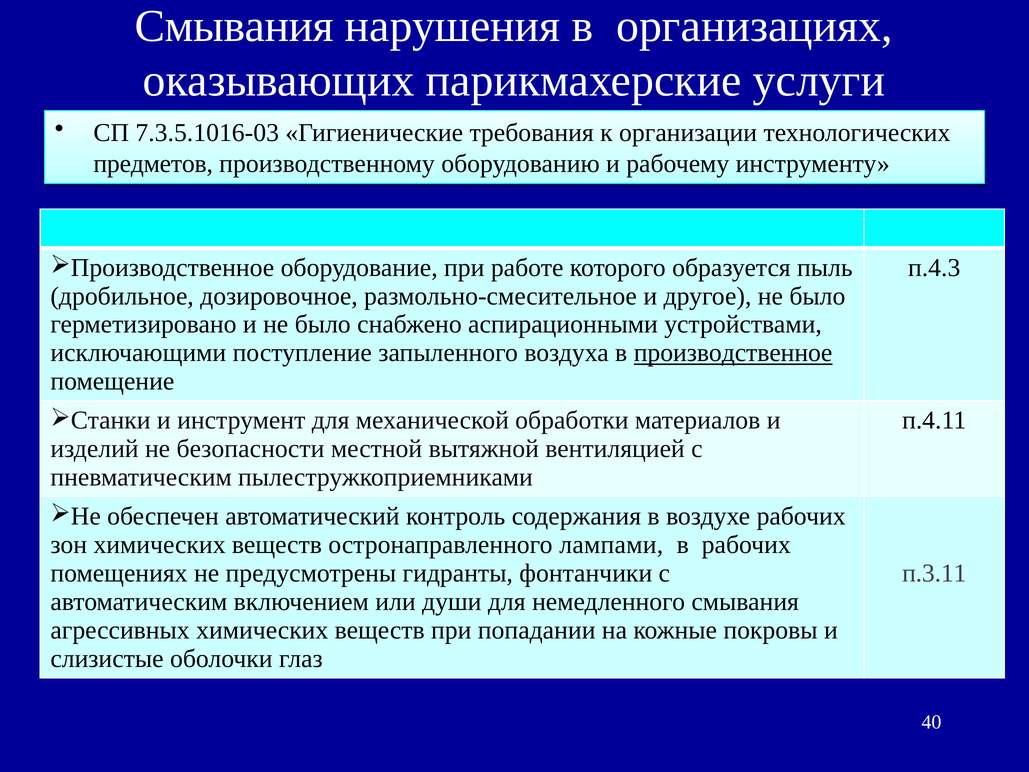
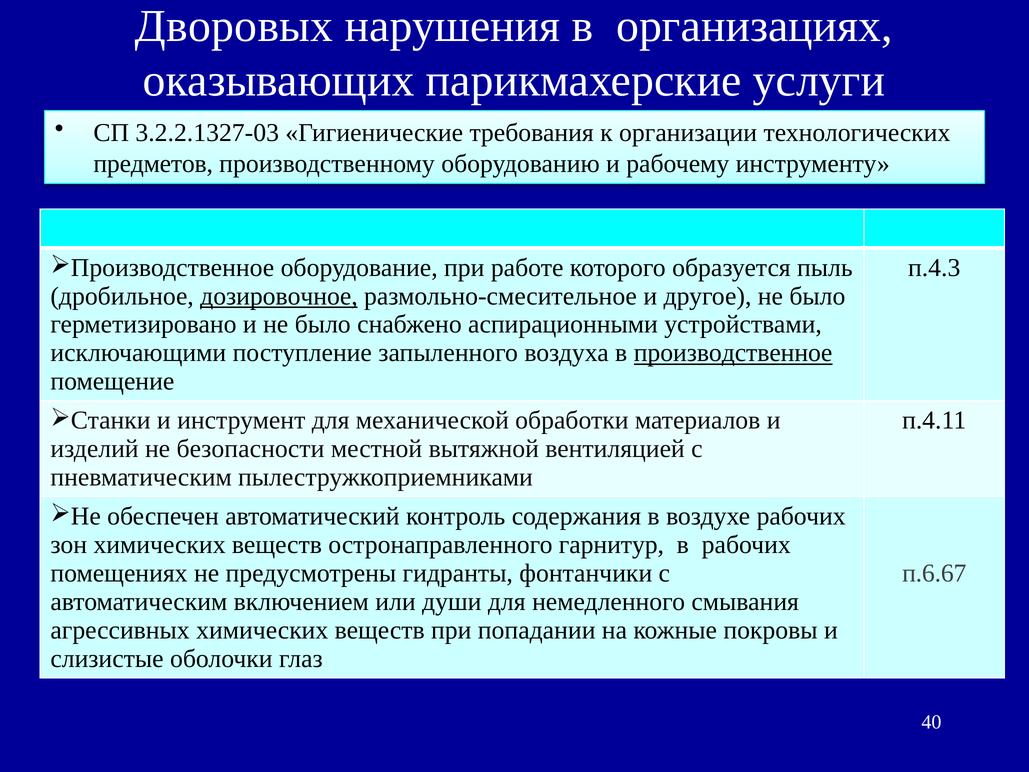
Смывания: Смывания -> Дворовых (234, 26)
7.3.5.1016-03: 7.3.5.1016-03 -> 3.2.2.1327-03 (207, 133)
дозировочное underline: none -> present (279, 296)
лампами: лампами -> гарнитур (611, 544)
п.3.11: п.3.11 -> п.6.67 (934, 573)
